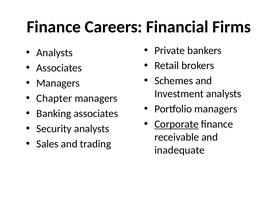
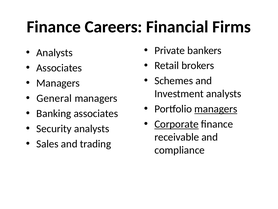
Chapter: Chapter -> General (54, 98)
managers underline: none -> present (216, 109)
inadequate: inadequate -> compliance (180, 150)
